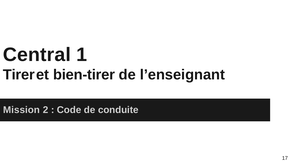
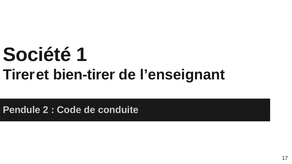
Central: Central -> Société (37, 55)
Mission: Mission -> Pendule (22, 110)
